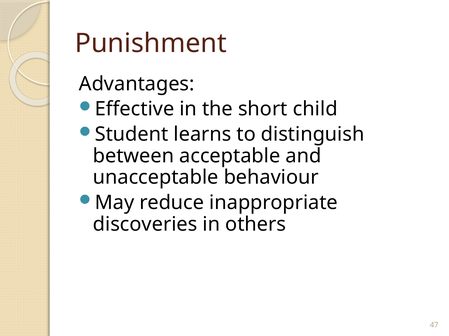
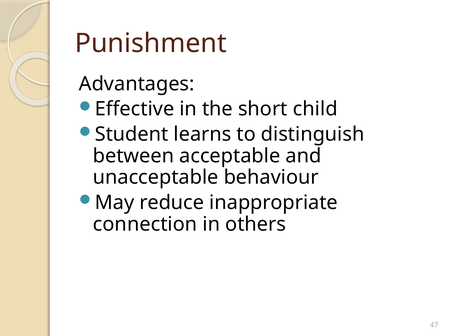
discoveries: discoveries -> connection (145, 225)
